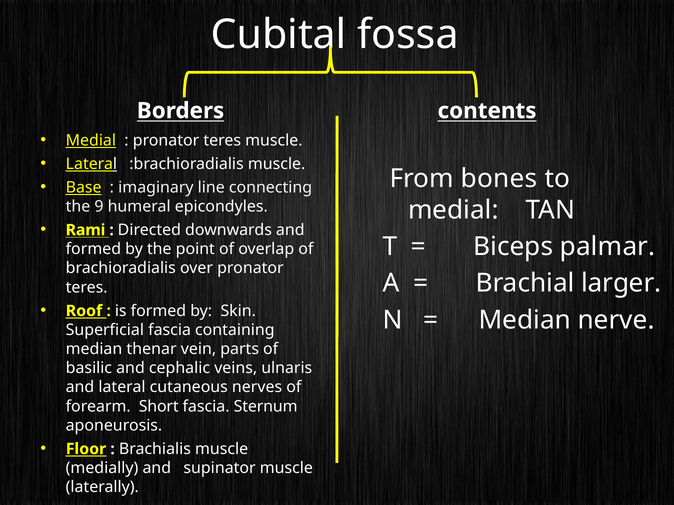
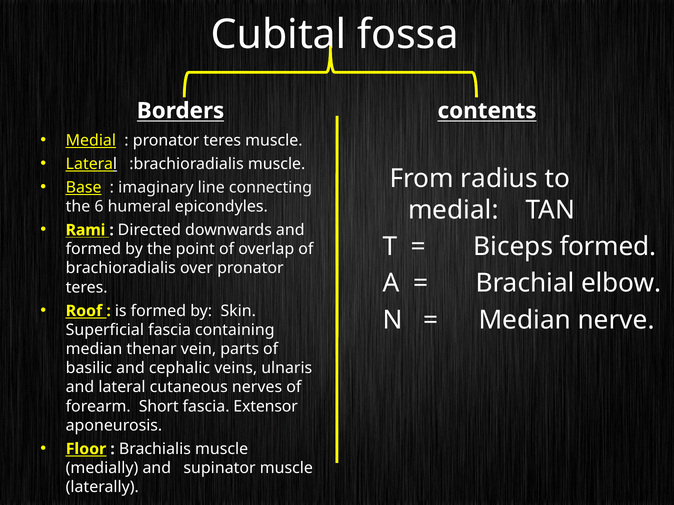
bones: bones -> radius (499, 179)
9: 9 -> 6 (99, 207)
Biceps palmar: palmar -> formed (608, 247)
larger: larger -> elbow (621, 284)
Sternum: Sternum -> Extensor (266, 407)
